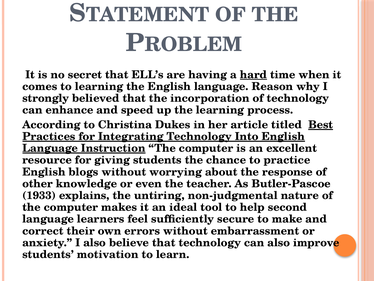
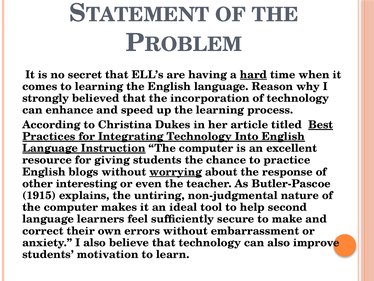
worrying underline: none -> present (176, 172)
knowledge: knowledge -> interesting (87, 183)
1933: 1933 -> 1915 (39, 195)
